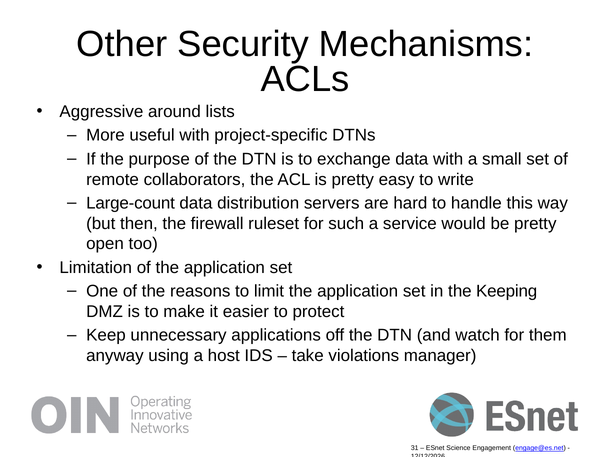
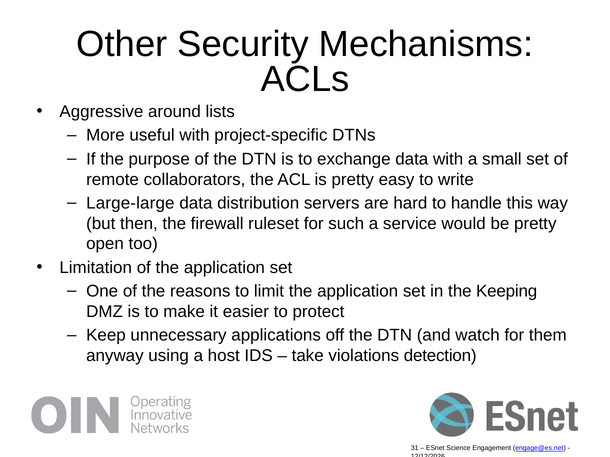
Large-count: Large-count -> Large-large (130, 203)
manager: manager -> detection (440, 356)
